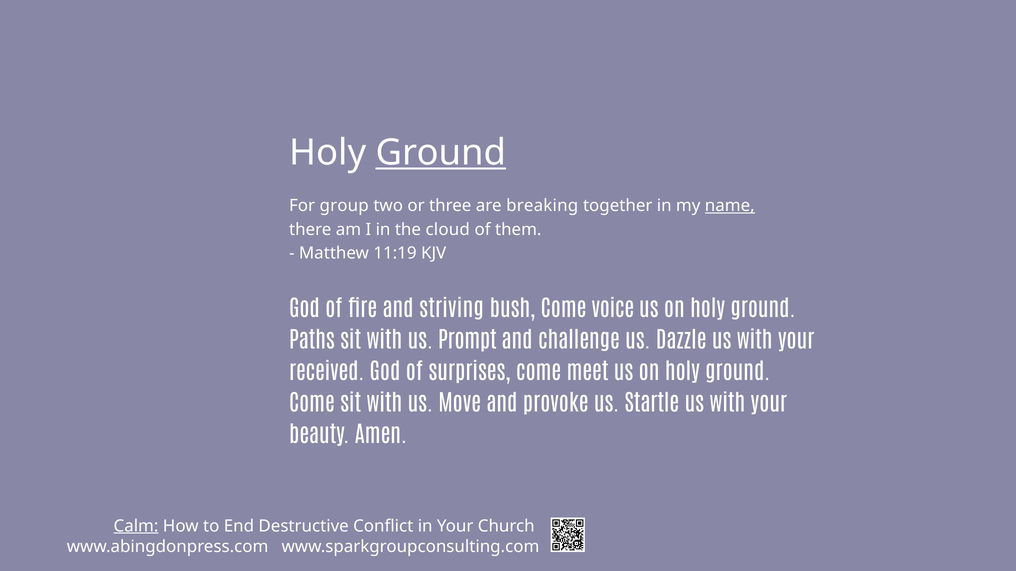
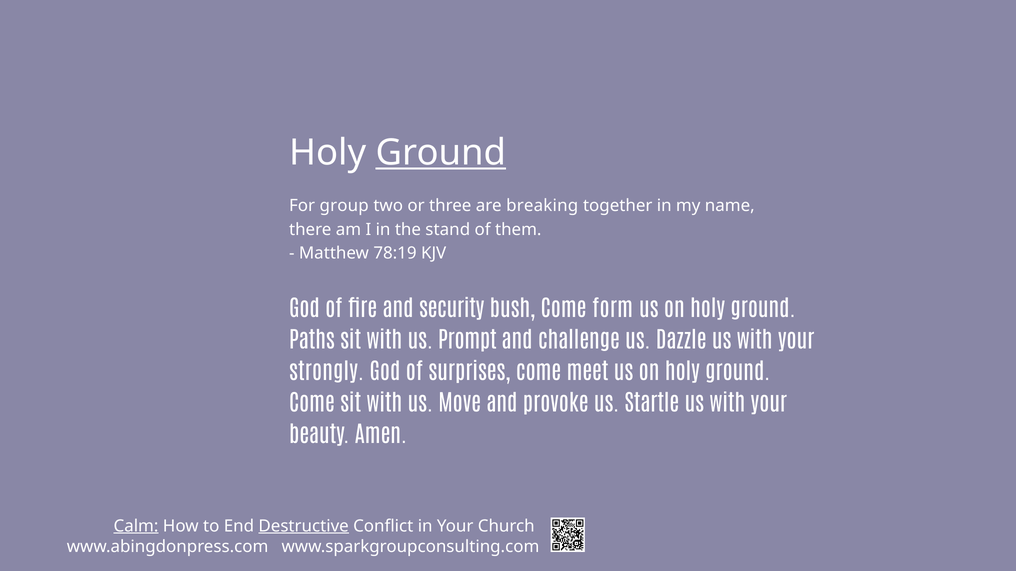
name underline: present -> none (730, 206)
cloud: cloud -> stand (448, 230)
11:19: 11:19 -> 78:19 (395, 253)
striving: striving -> security (452, 310)
voice: voice -> form (613, 310)
received: received -> strongly (326, 373)
Destructive underline: none -> present (304, 526)
